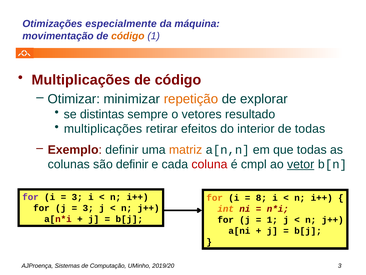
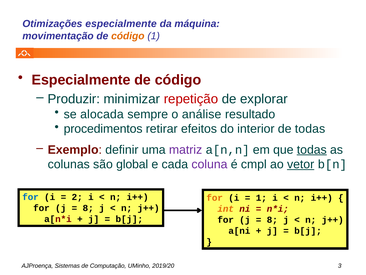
Multiplicações: Multiplicações -> Especialmente (81, 80)
Otimizar: Otimizar -> Produzir (74, 99)
repetição colour: orange -> red (191, 99)
distintas: distintas -> alocada (102, 114)
vetores: vetores -> análise (202, 114)
multiplicações: multiplicações -> procedimentos (103, 129)
matriz colour: orange -> purple (186, 149)
todas underline: none -> present (312, 149)
são definir: definir -> global (132, 164)
coluna colour: red -> purple (209, 164)
for colour: purple -> blue (30, 197)
3: 3 -> 2 (77, 197)
8: 8 -> 1 (261, 198)
3: 3 -> 8 (88, 208)
1: 1 -> 8 (272, 219)
